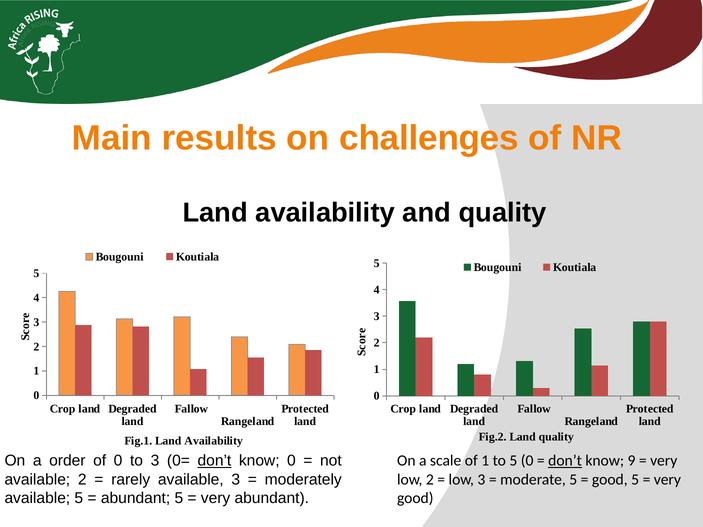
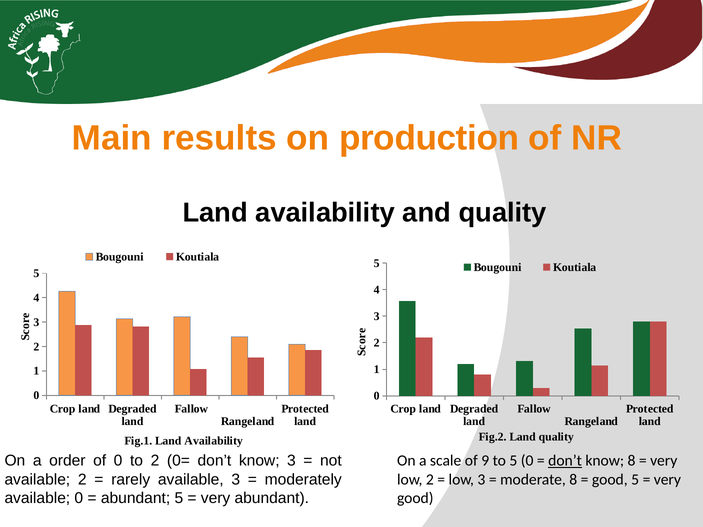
challenges: challenges -> production (429, 138)
to 3: 3 -> 2 (155, 461)
don’t underline: present -> none (214, 461)
know 0: 0 -> 3 (291, 461)
of 1: 1 -> 9 (485, 461)
know 9: 9 -> 8 (632, 461)
moderate 5: 5 -> 8 (573, 480)
available 5: 5 -> 0 (79, 498)
